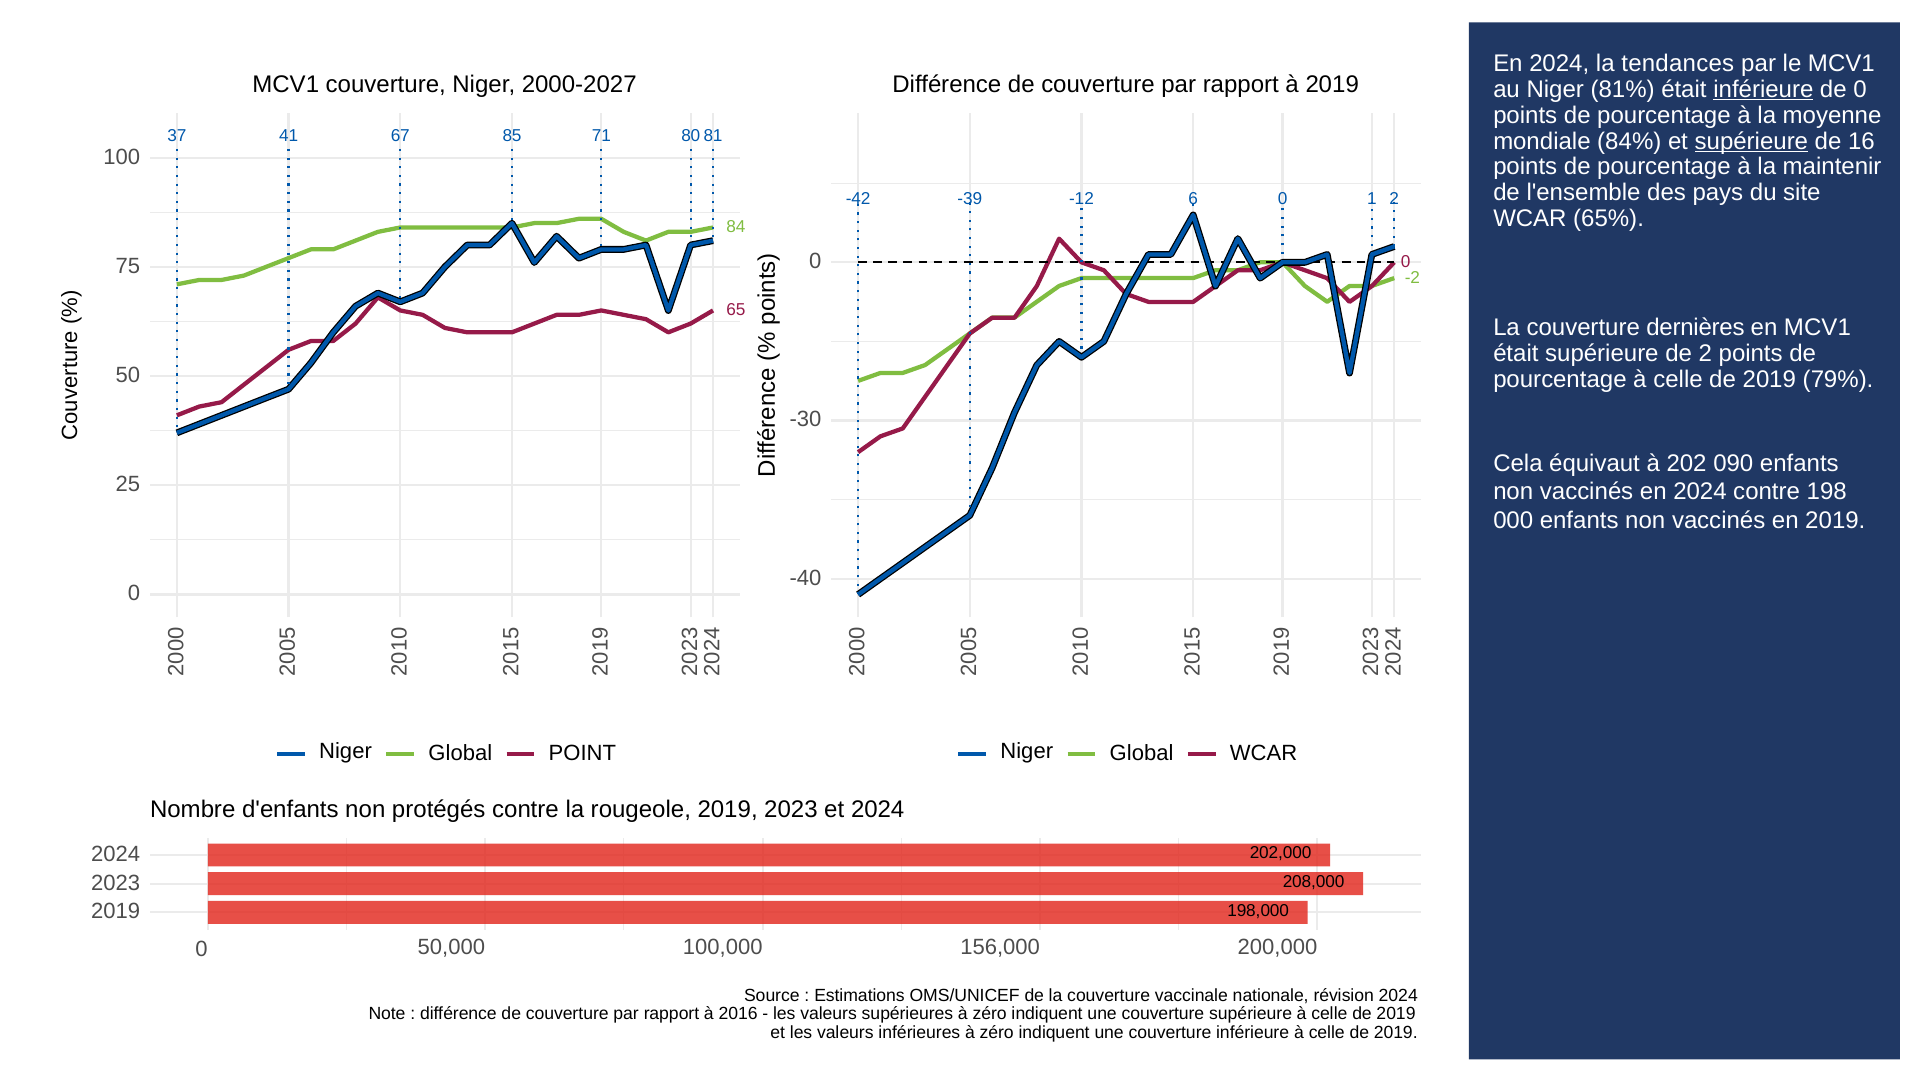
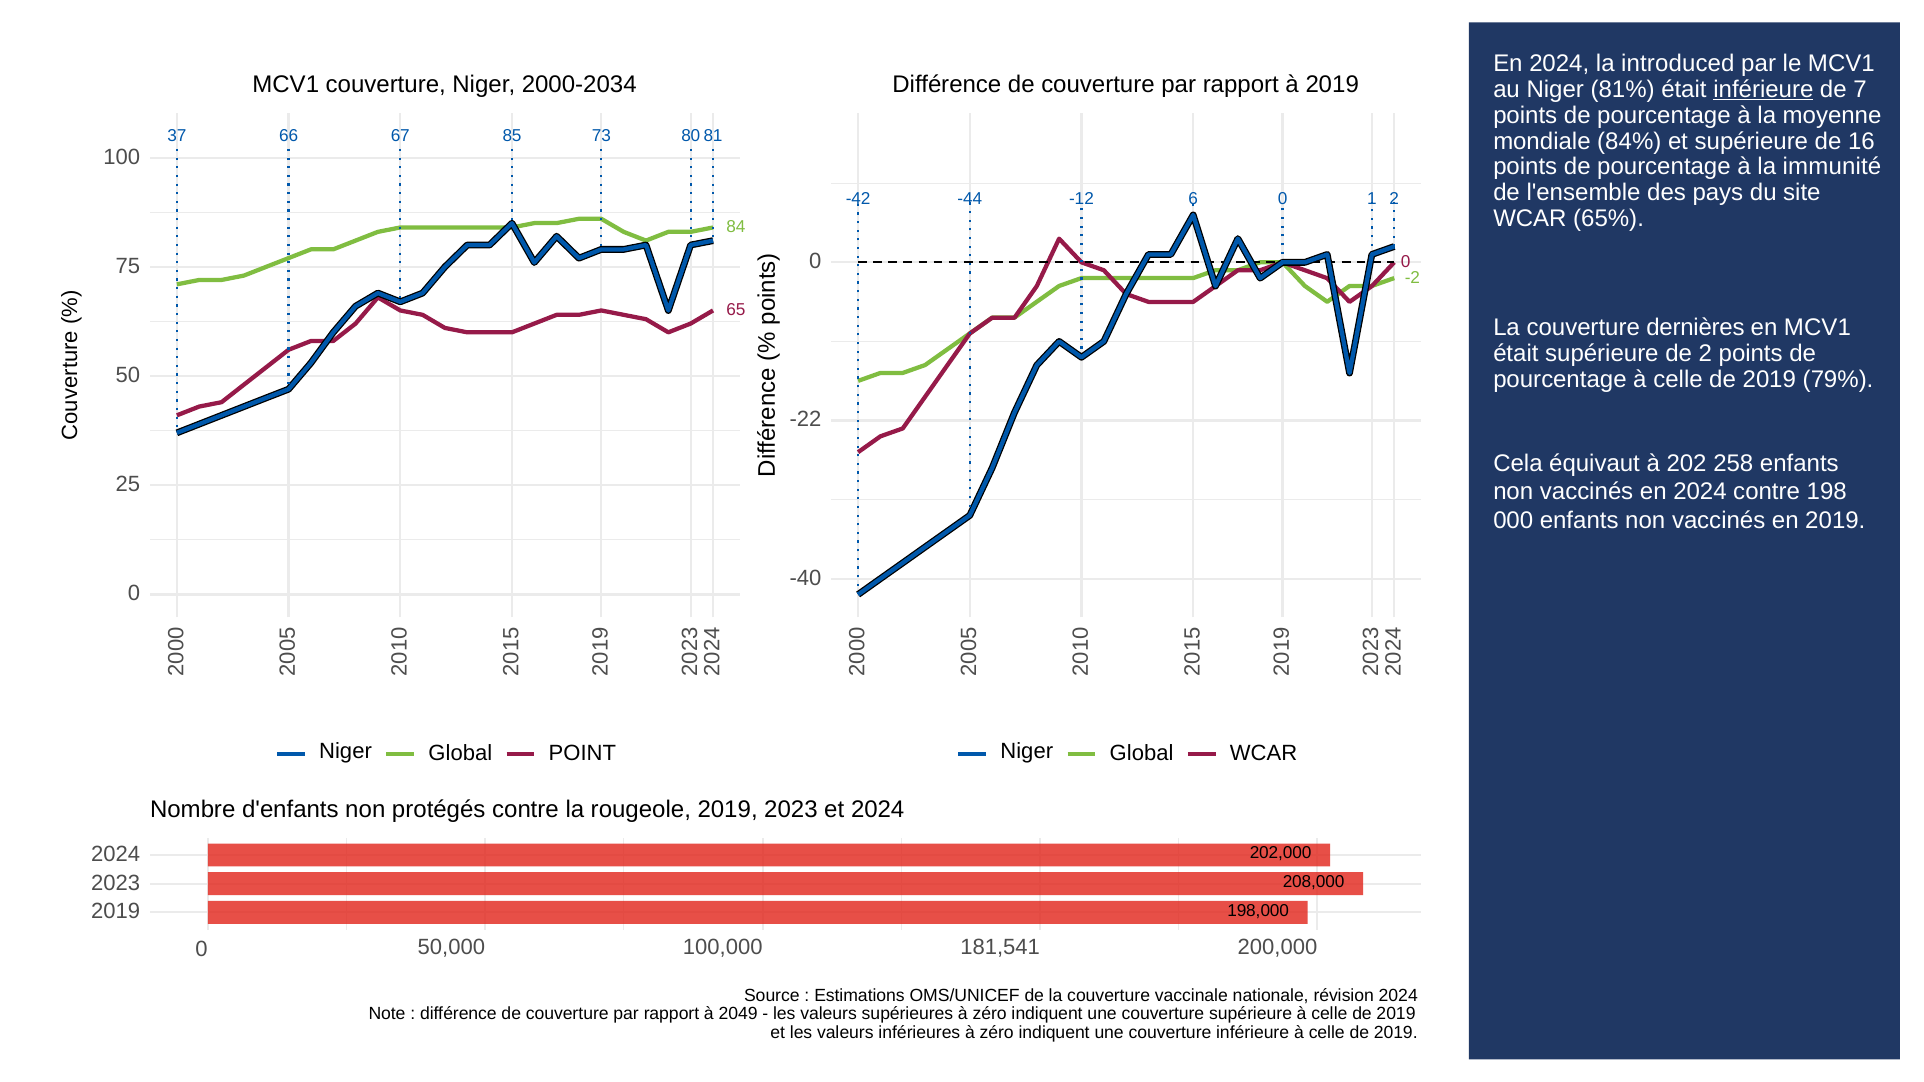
tendances: tendances -> introduced (1678, 63)
2000-2027: 2000-2027 -> 2000-2034 (579, 85)
de 0: 0 -> 7 (1860, 89)
41: 41 -> 66 (289, 136)
71: 71 -> 73 (601, 136)
supérieure underline: present -> none (1751, 141)
maintenir: maintenir -> immunité (1832, 167)
-39: -39 -> -44 (970, 198)
-30: -30 -> -22 (805, 420)
090: 090 -> 258 (1733, 463)
156,000: 156,000 -> 181,541 (1000, 948)
2016: 2016 -> 2049 (738, 1014)
